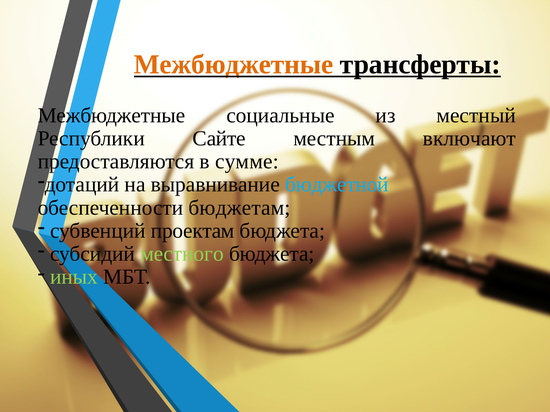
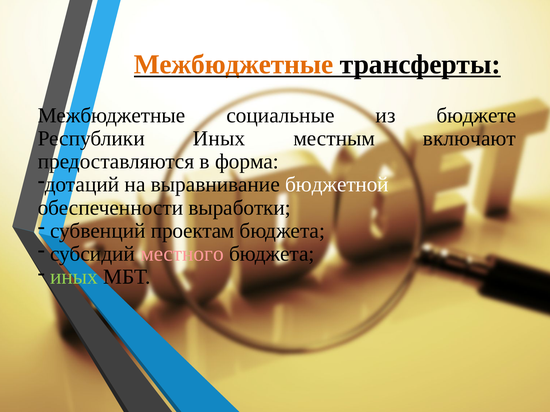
местный: местный -> бюджете (476, 115)
Республики Сайте: Сайте -> Иных (219, 139)
сумме: сумме -> форма (247, 162)
бюджетной colour: light blue -> white (337, 185)
бюджетам: бюджетам -> выработки (240, 208)
местного colour: light green -> pink (182, 254)
